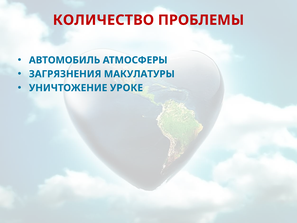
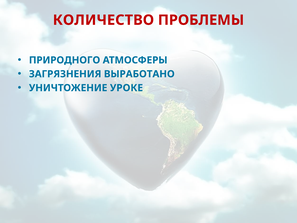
АВТОМОБИЛЬ: АВТОМОБИЛЬ -> ПРИРОДНОГО (65, 60)
МАКУЛАТУРЫ: МАКУЛАТУРЫ -> ВЫРАБОТАНО (139, 74)
